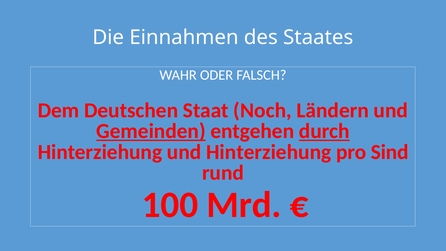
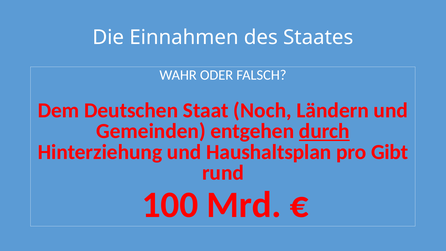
Gemeinden underline: present -> none (151, 131)
und Hinterziehung: Hinterziehung -> Haushaltsplan (269, 152)
Sind: Sind -> Gibt (390, 152)
